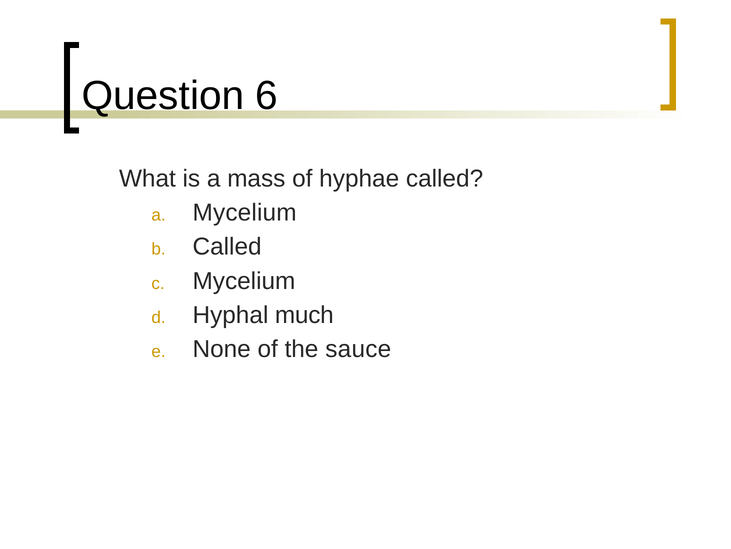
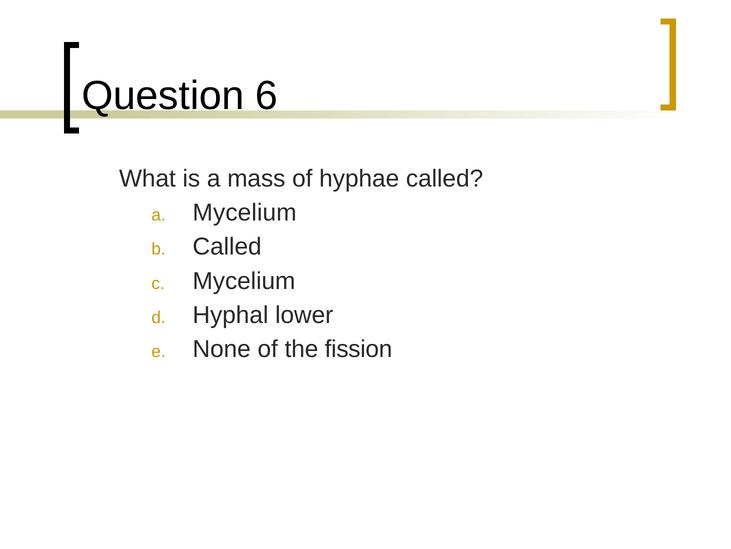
much: much -> lower (304, 315)
sauce: sauce -> fission (359, 349)
